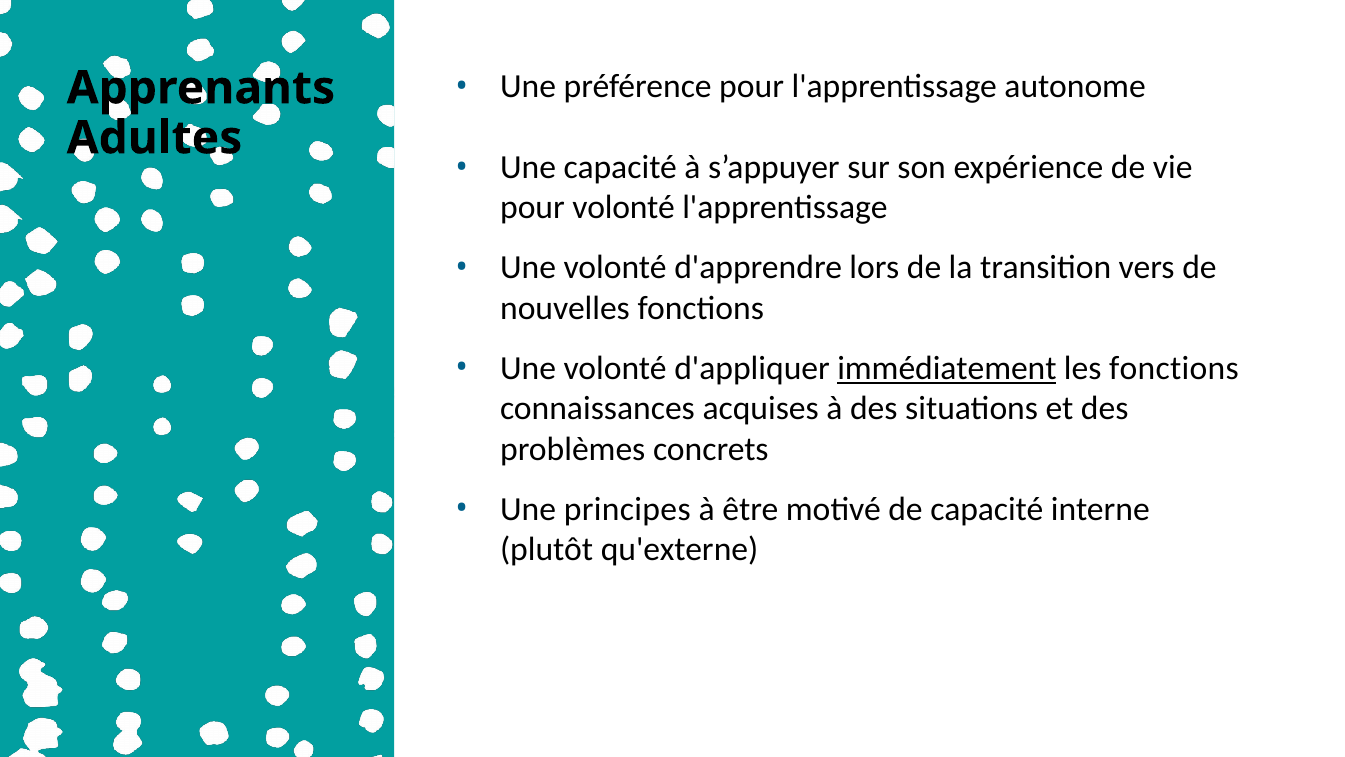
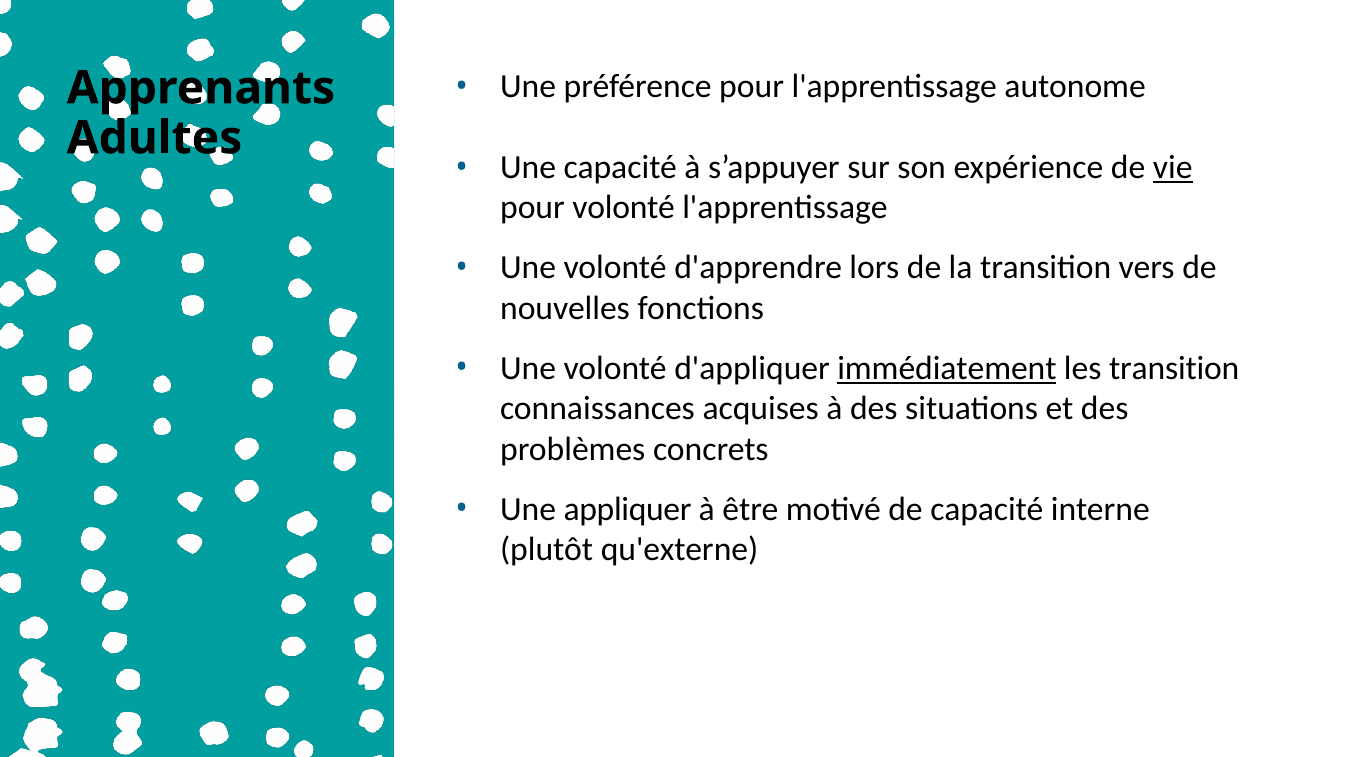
vie underline: none -> present (1173, 167)
les fonctions: fonctions -> transition (1174, 368)
principes: principes -> appliquer (628, 509)
